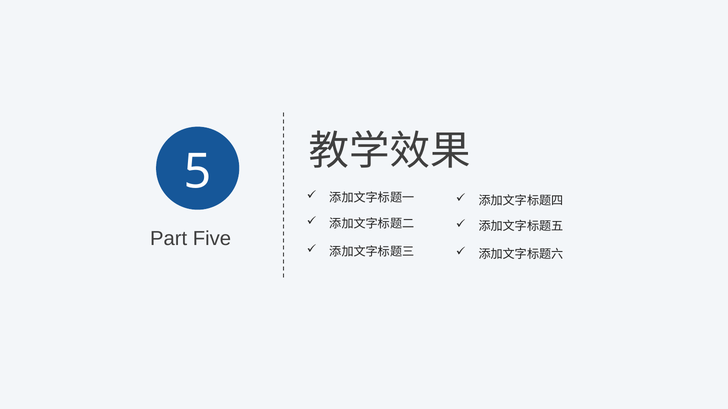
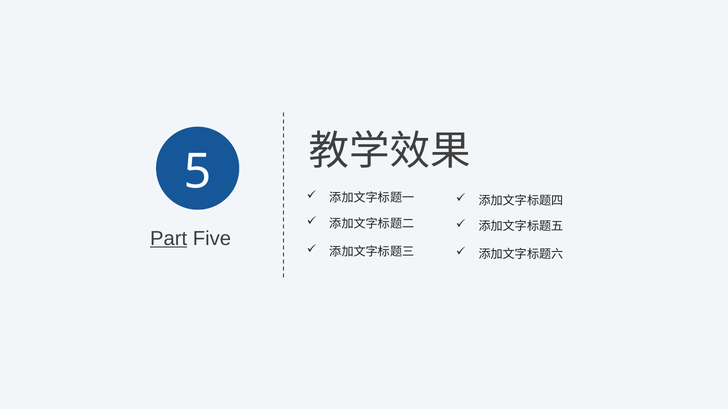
Part underline: none -> present (169, 239)
